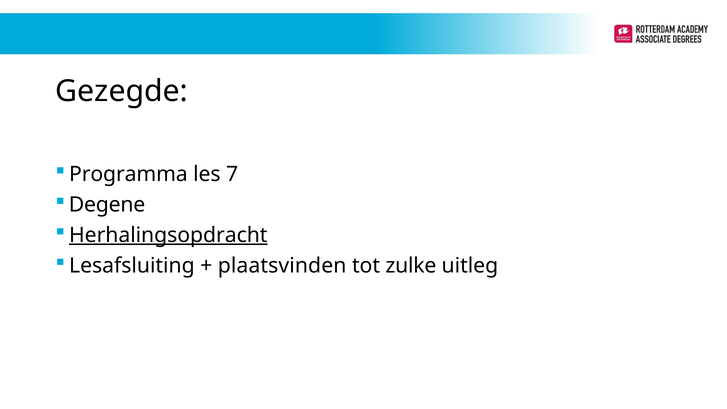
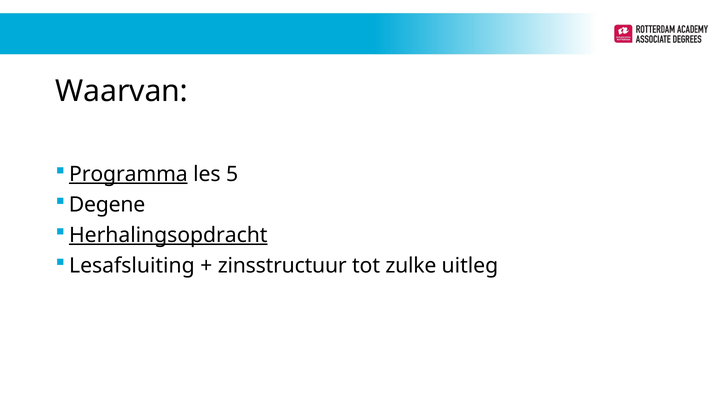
Gezegde: Gezegde -> Waarvan (122, 91)
Programma underline: none -> present (128, 174)
7: 7 -> 5 (232, 174)
plaatsvinden: plaatsvinden -> zinsstructuur (282, 266)
